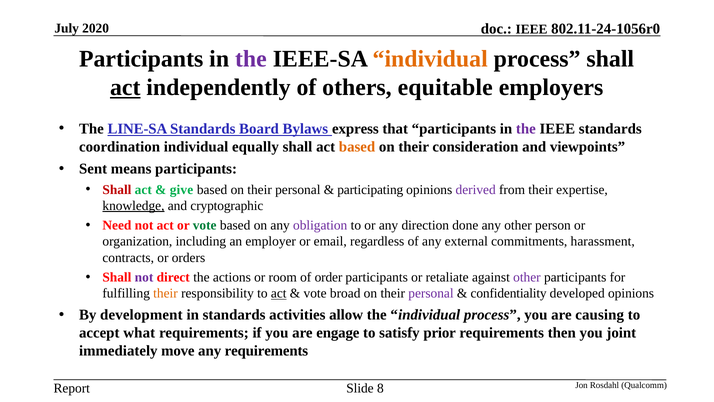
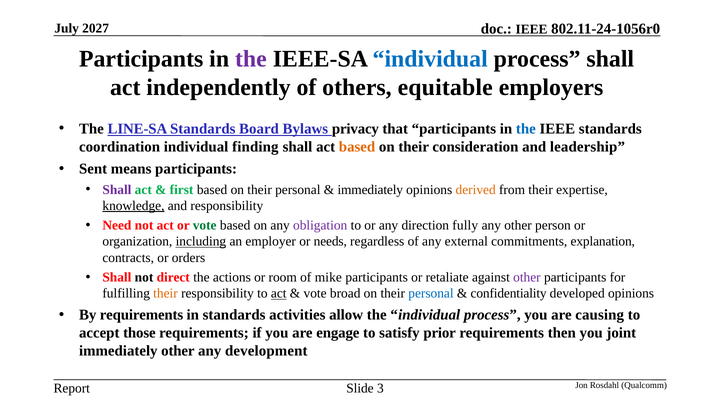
2020: 2020 -> 2027 (96, 28)
individual colour: orange -> blue (430, 59)
act underline: present -> none (125, 87)
express: express -> privacy (355, 129)
the colour: purple -> blue (526, 129)
equally: equally -> finding (255, 147)
viewpoints: viewpoints -> leadership (587, 147)
Shall colour: red -> purple (117, 189)
give: give -> first (182, 189)
participating: participating -> immediately (370, 189)
derived colour: purple -> orange (476, 189)
and cryptographic: cryptographic -> responsibility (227, 206)
done: done -> fully (465, 225)
including underline: none -> present (201, 241)
email: email -> needs (330, 241)
harassment: harassment -> explanation (603, 241)
not colour: purple -> black (144, 277)
order: order -> mike (328, 277)
personal colour: purple -> blue (431, 293)
By development: development -> requirements (142, 315)
what: what -> those (139, 333)
immediately move: move -> other (178, 350)
any requirements: requirements -> development (266, 350)
8: 8 -> 3 (380, 388)
